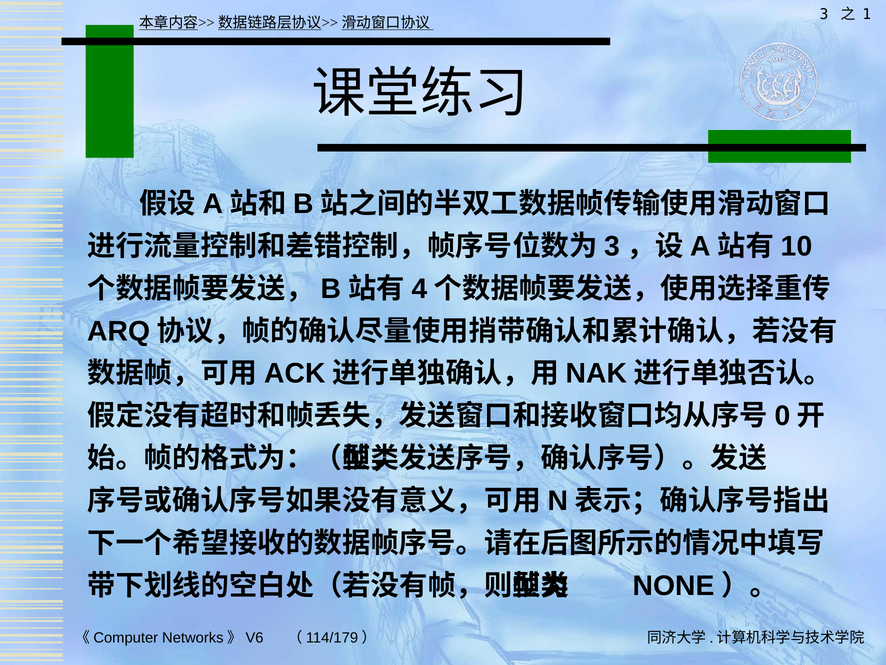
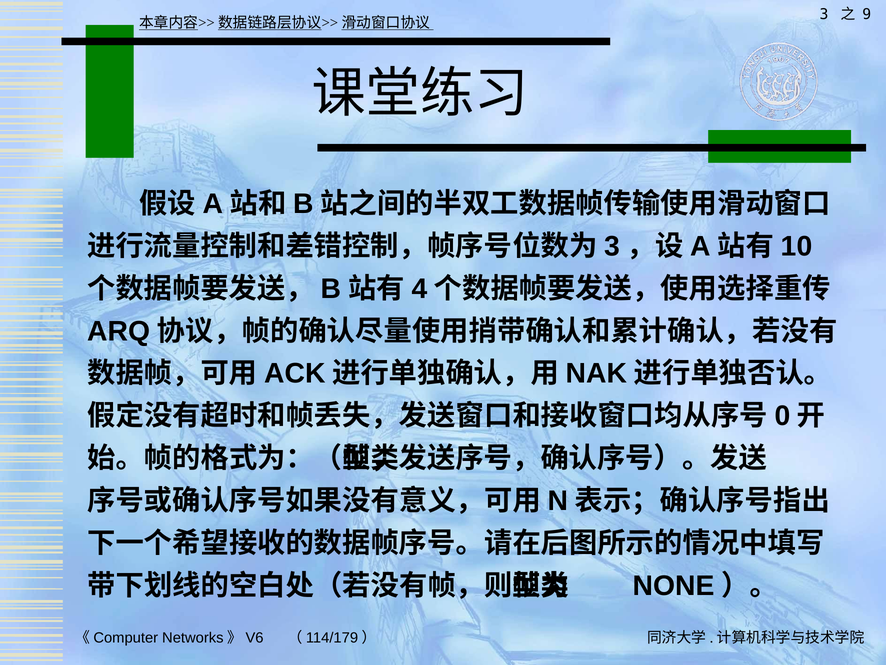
1: 1 -> 9 (867, 14)
